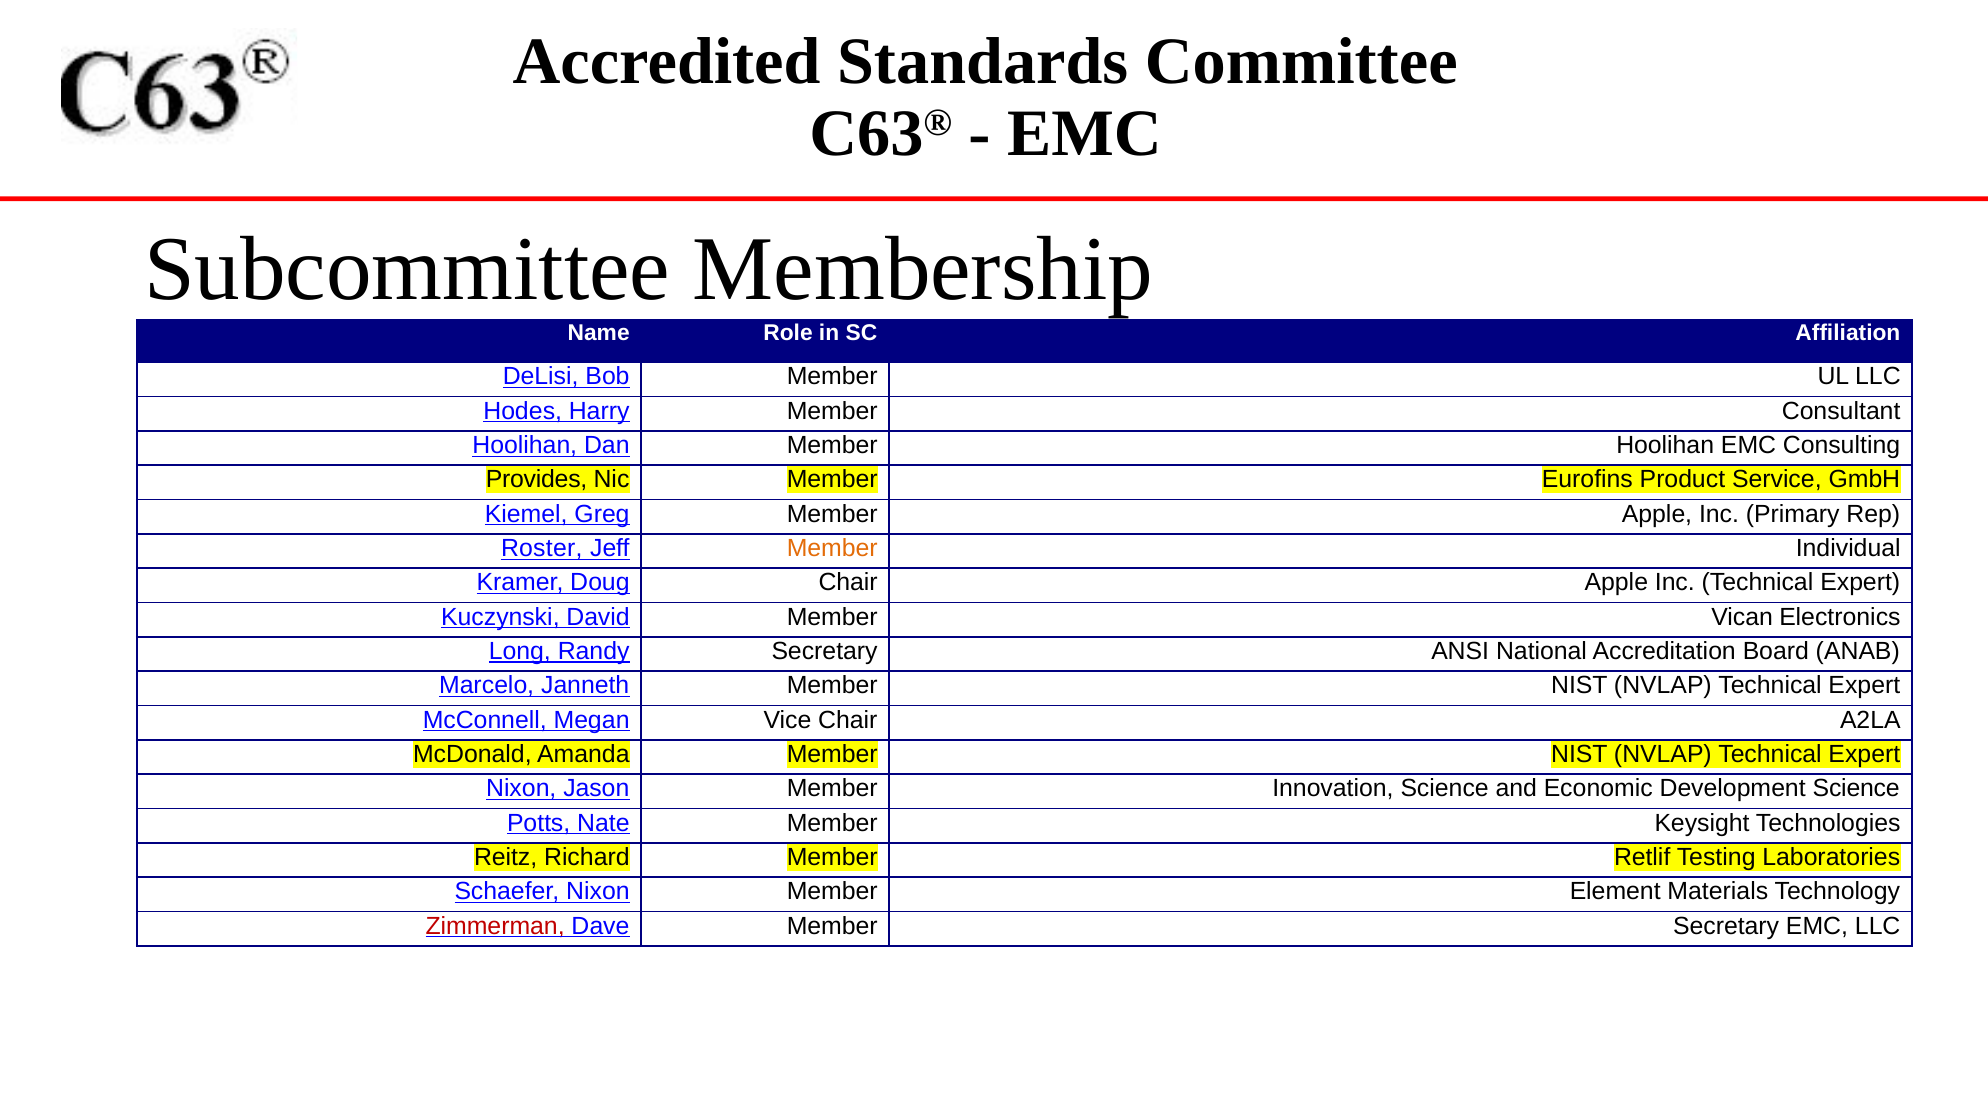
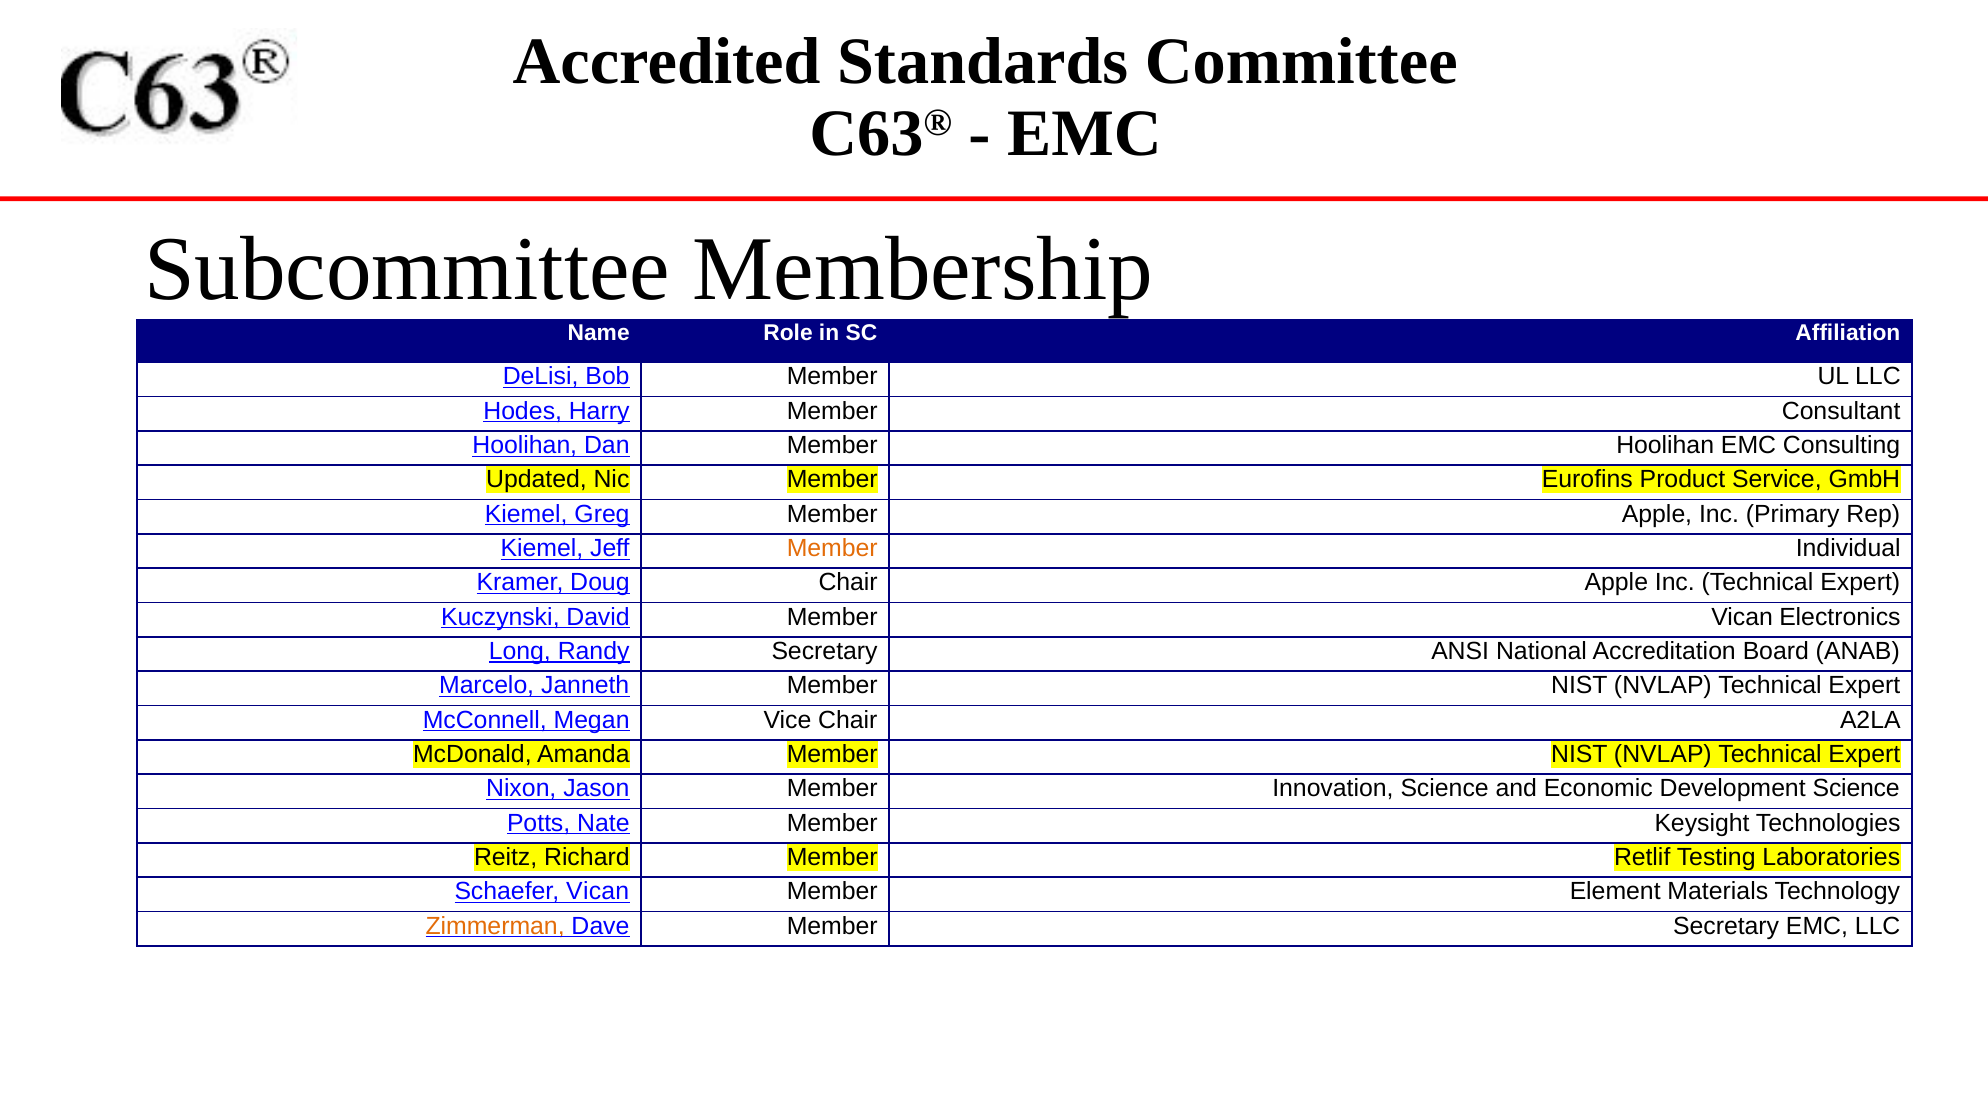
Provides: Provides -> Updated (536, 480)
Roster: Roster -> Kiemel (542, 548)
Schaefer Nixon: Nixon -> Vican (598, 892)
Zimmerman colour: red -> orange (495, 926)
